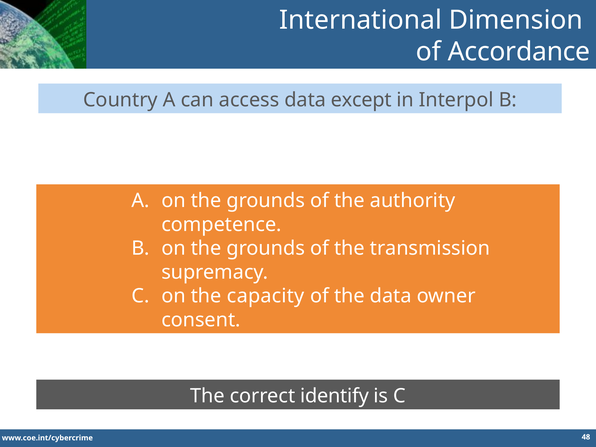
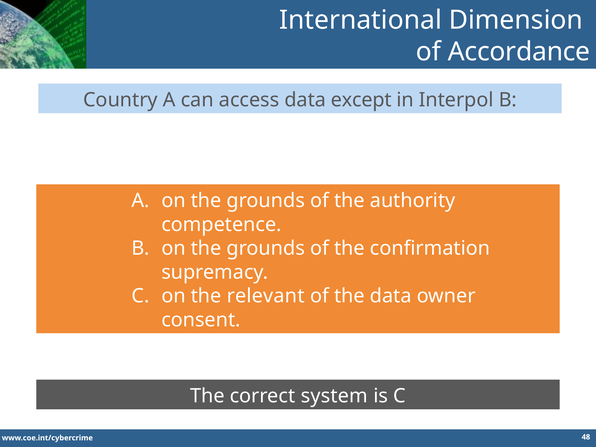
transmission: transmission -> confirmation (430, 248)
capacity: capacity -> relevant (266, 296)
identify: identify -> system (334, 396)
